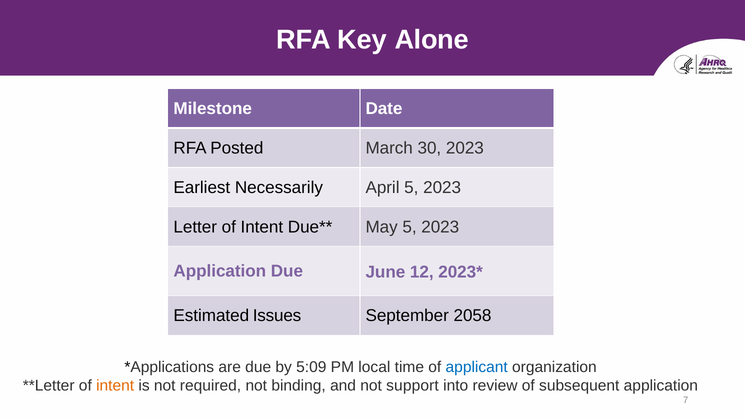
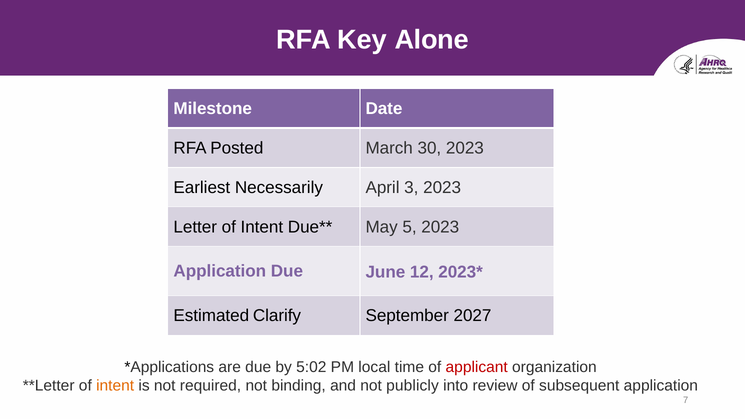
April 5: 5 -> 3 (411, 187)
Issues: Issues -> Clarify (277, 316)
2058: 2058 -> 2027 (472, 316)
5:09: 5:09 -> 5:02 (311, 367)
applicant colour: blue -> red (477, 367)
support: support -> publicly (413, 386)
